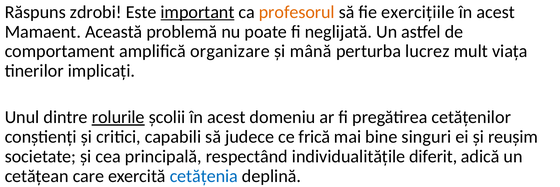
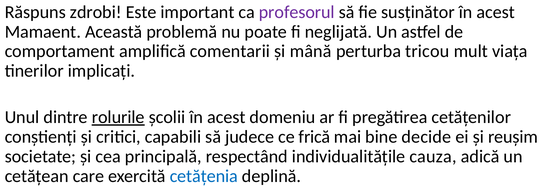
important underline: present -> none (198, 12)
profesorul colour: orange -> purple (297, 12)
exercițiile: exercițiile -> susținător (418, 12)
organizare: organizare -> comentarii (230, 51)
lucrez: lucrez -> tricou (427, 51)
singuri: singuri -> decide (426, 137)
diferit: diferit -> cauza (433, 156)
